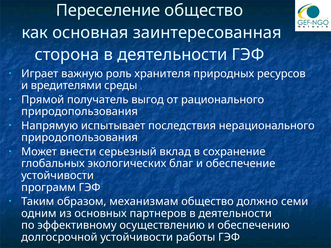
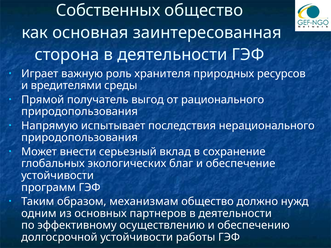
Переселение: Переселение -> Собственных (108, 11)
семи: семи -> нужд (295, 202)
